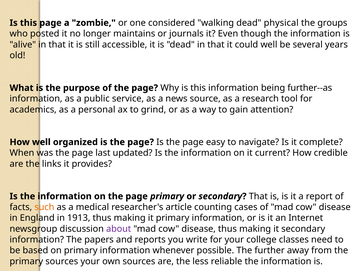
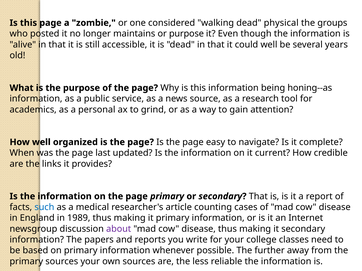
or journals: journals -> purpose (186, 34)
further--as: further--as -> honing--as (310, 88)
such colour: orange -> blue (44, 208)
1913: 1913 -> 1989 (79, 218)
